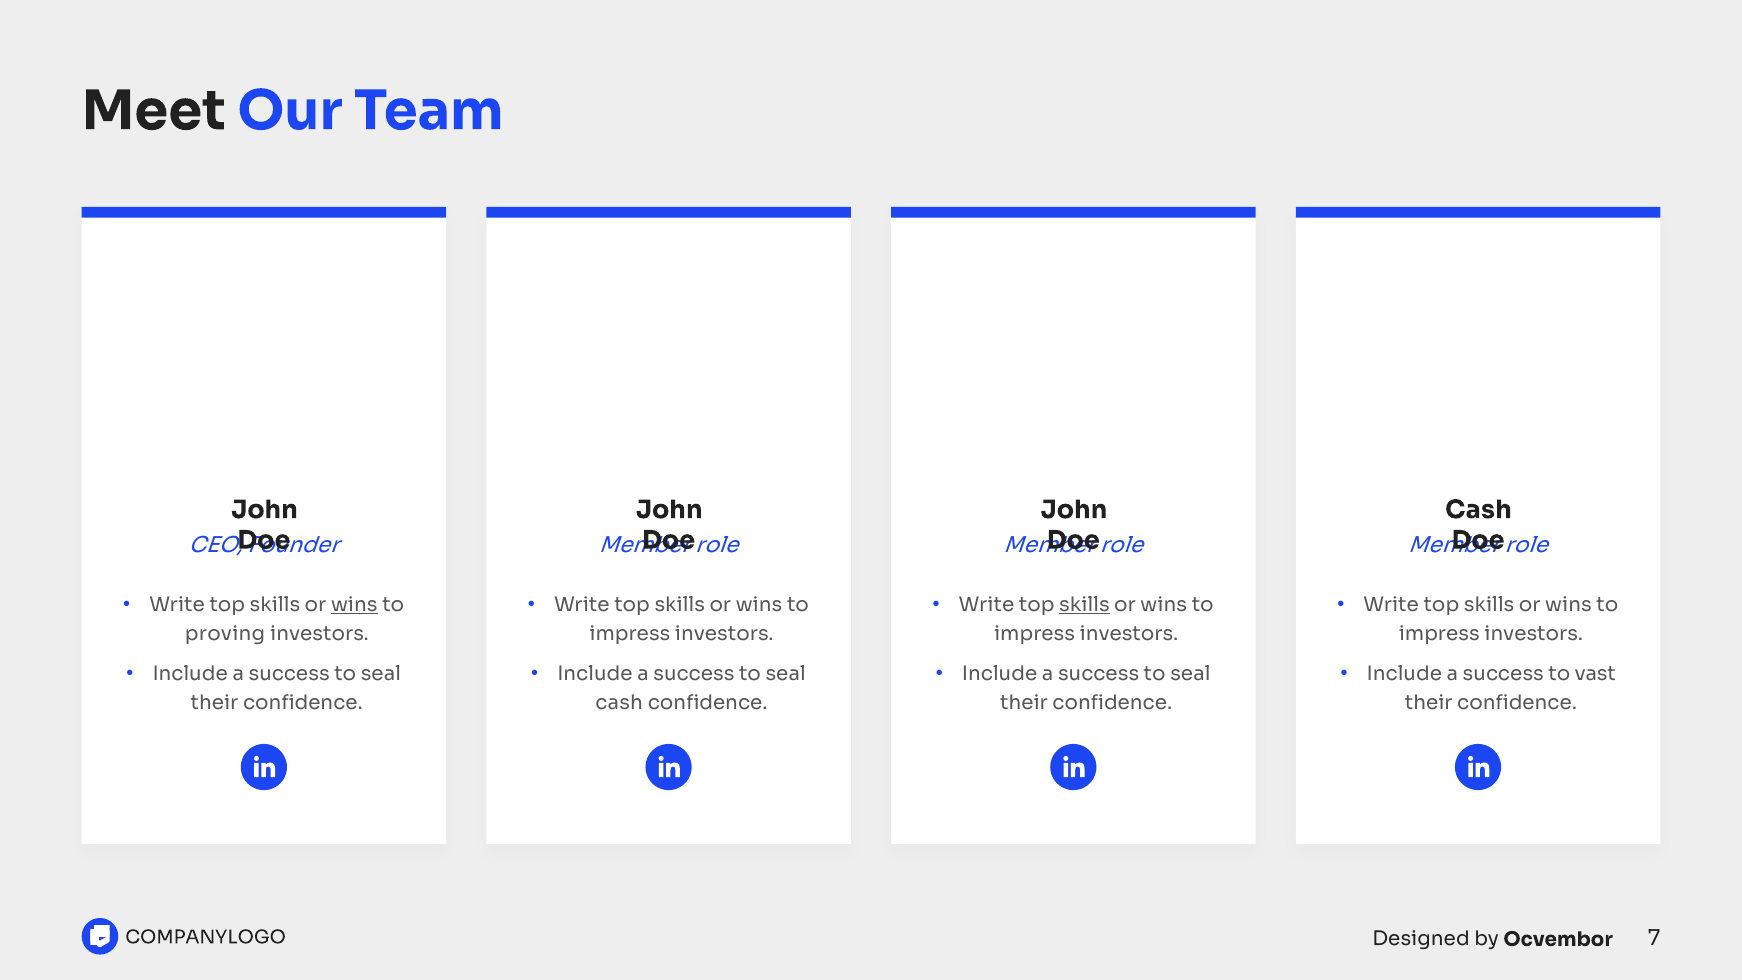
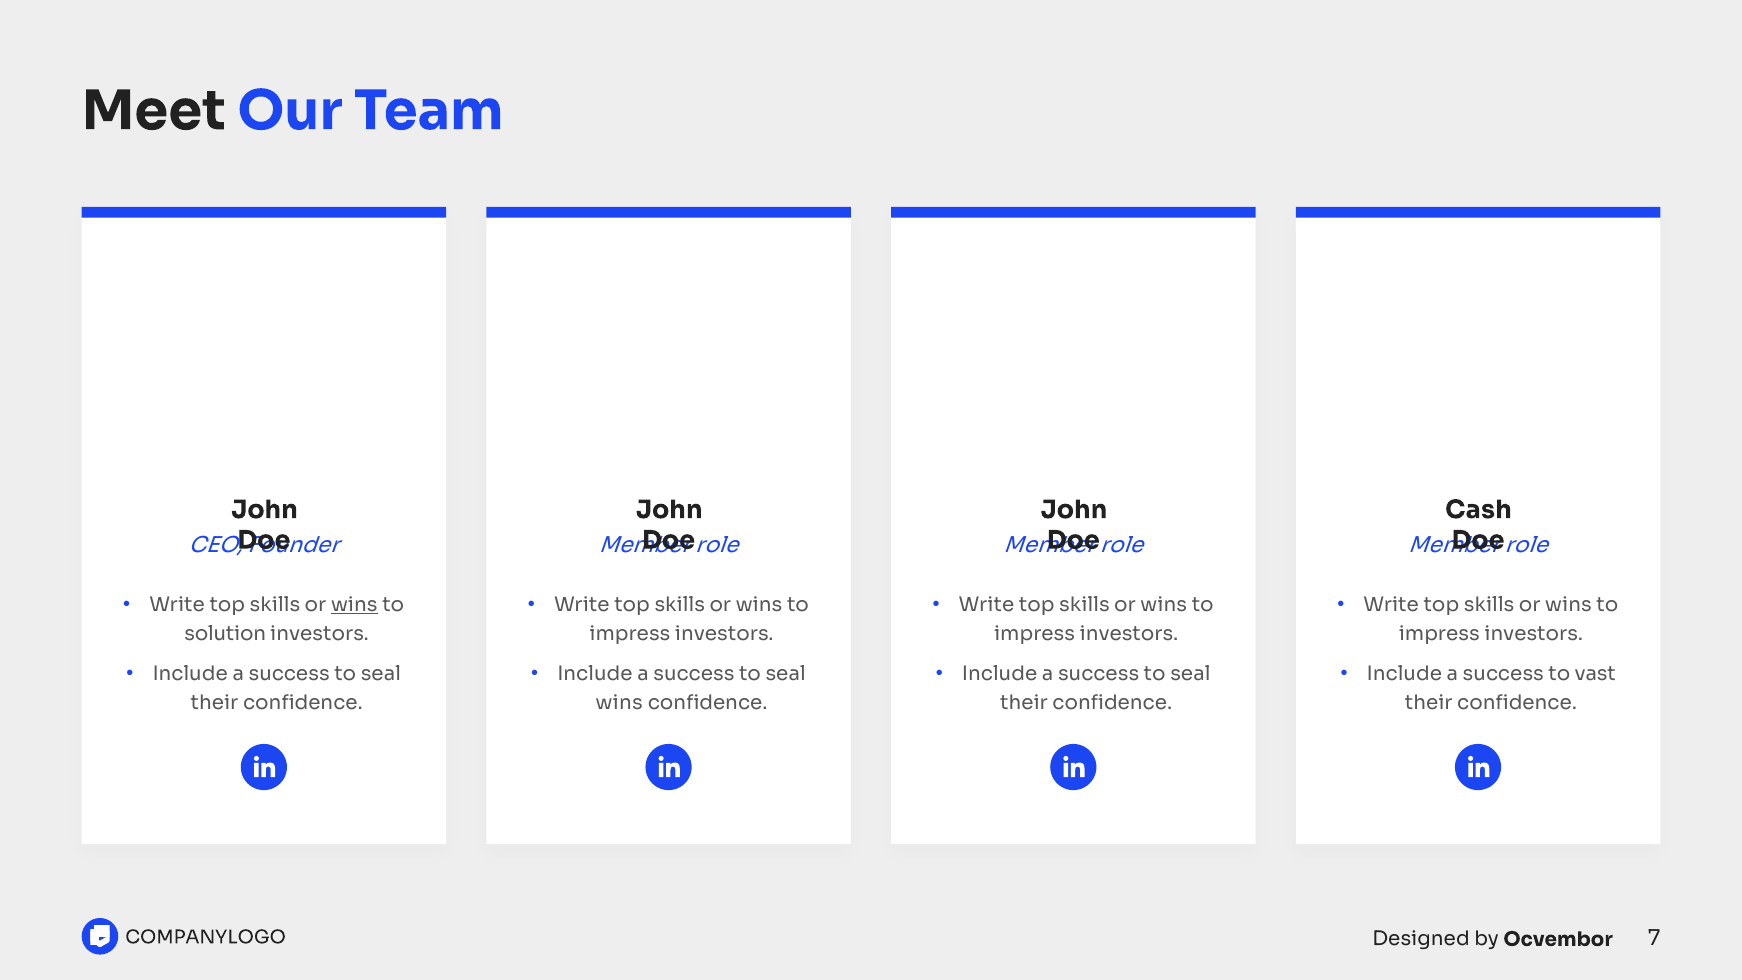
skills underline: present -> none (1084, 605)
proving: proving -> solution (225, 634)
cash: cash -> wins (619, 702)
